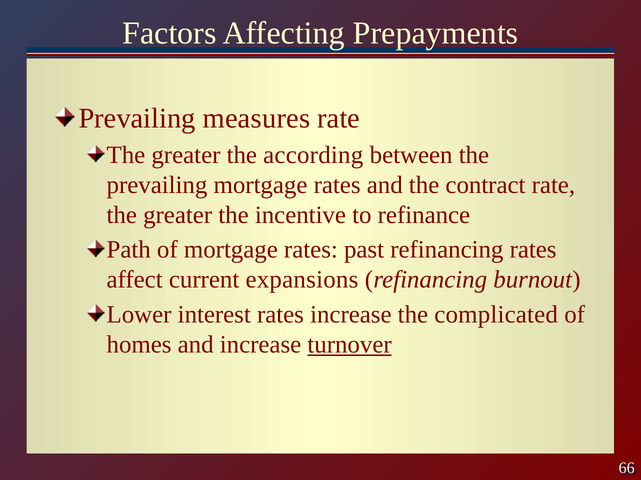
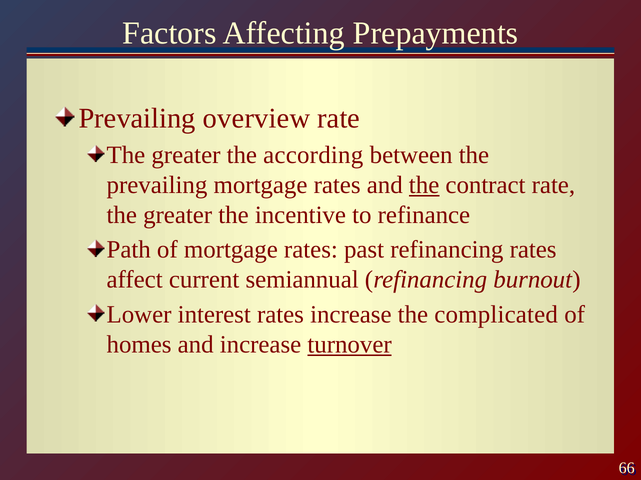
measures: measures -> overview (256, 118)
the underline: none -> present (424, 185)
expansions: expansions -> semiannual (302, 280)
